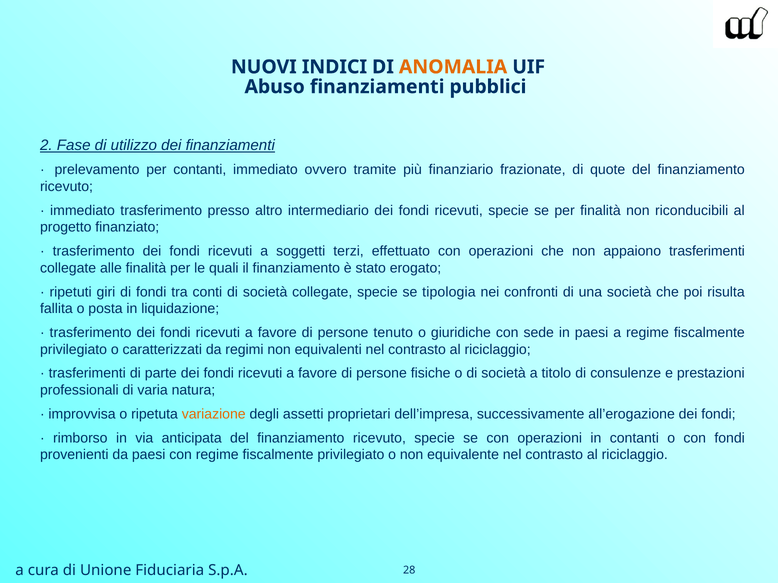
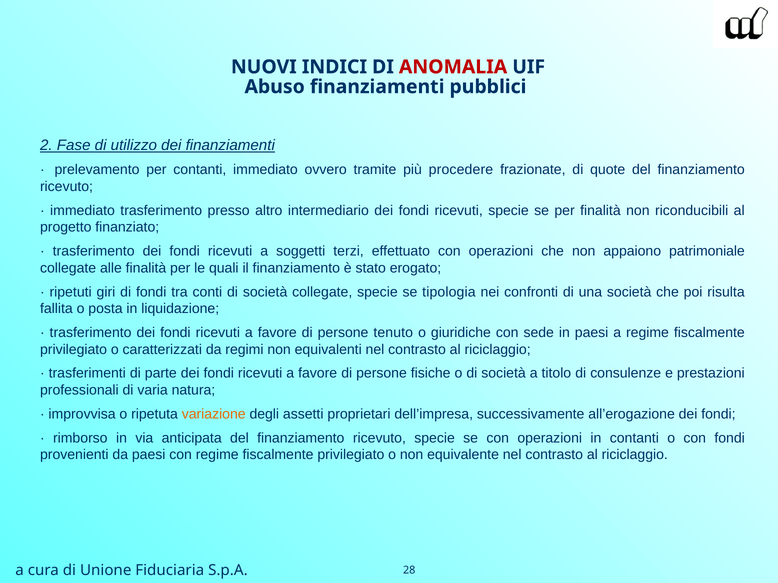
ANOMALIA colour: orange -> red (453, 67)
finanziario: finanziario -> procedere (461, 170)
appaiono trasferimenti: trasferimenti -> patrimoniale (707, 251)
